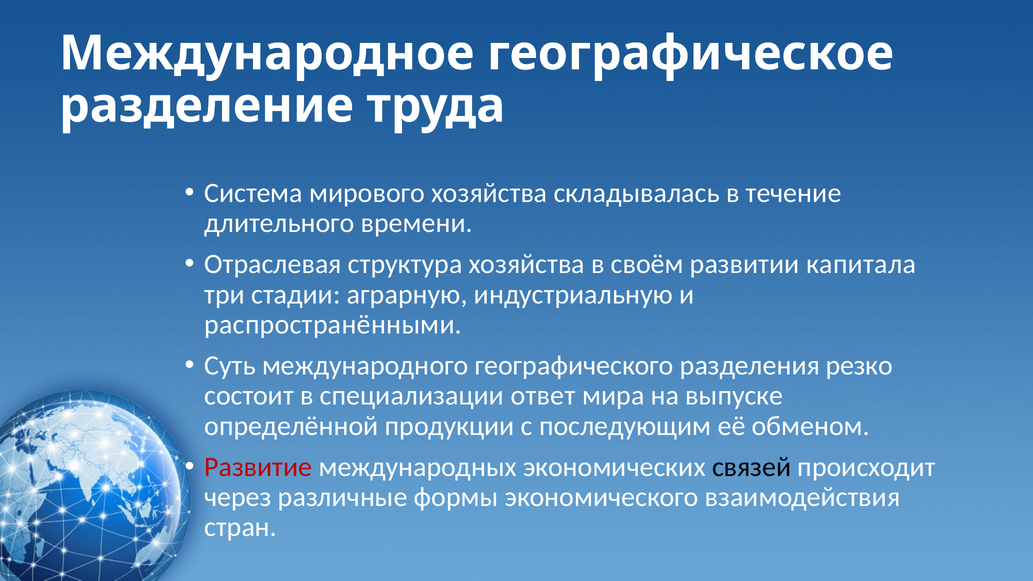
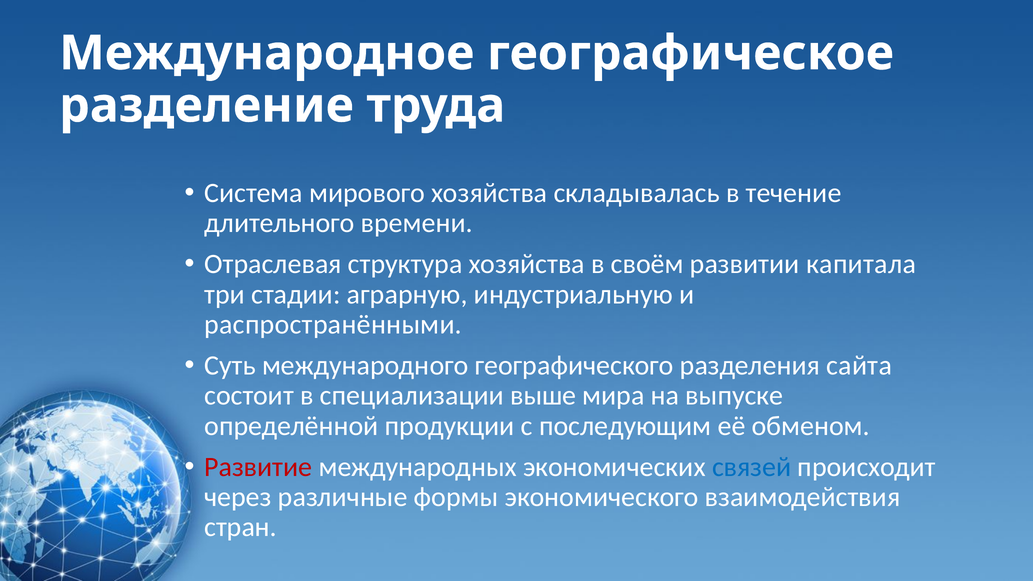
резко: резко -> сайта (859, 366)
ответ: ответ -> выше (543, 396)
связей colour: black -> blue (752, 467)
